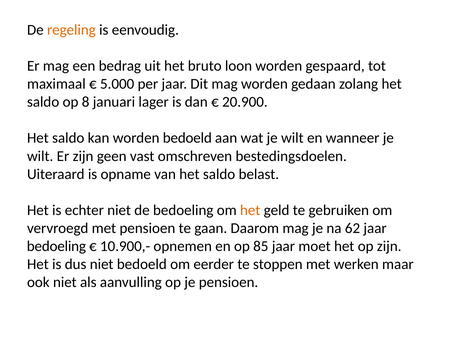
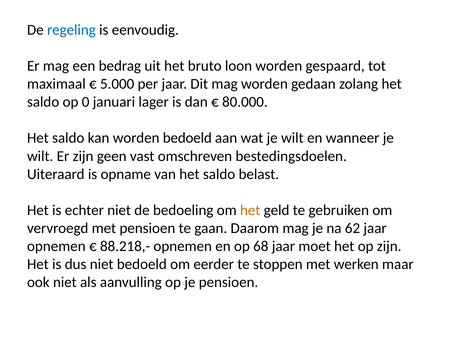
regeling colour: orange -> blue (71, 30)
8: 8 -> 0 (86, 102)
20.900: 20.900 -> 80.000 (245, 102)
bedoeling: bedoeling -> opnemen (56, 246)
10.900,-: 10.900,- -> 88.218,- (125, 246)
85: 85 -> 68 (261, 246)
